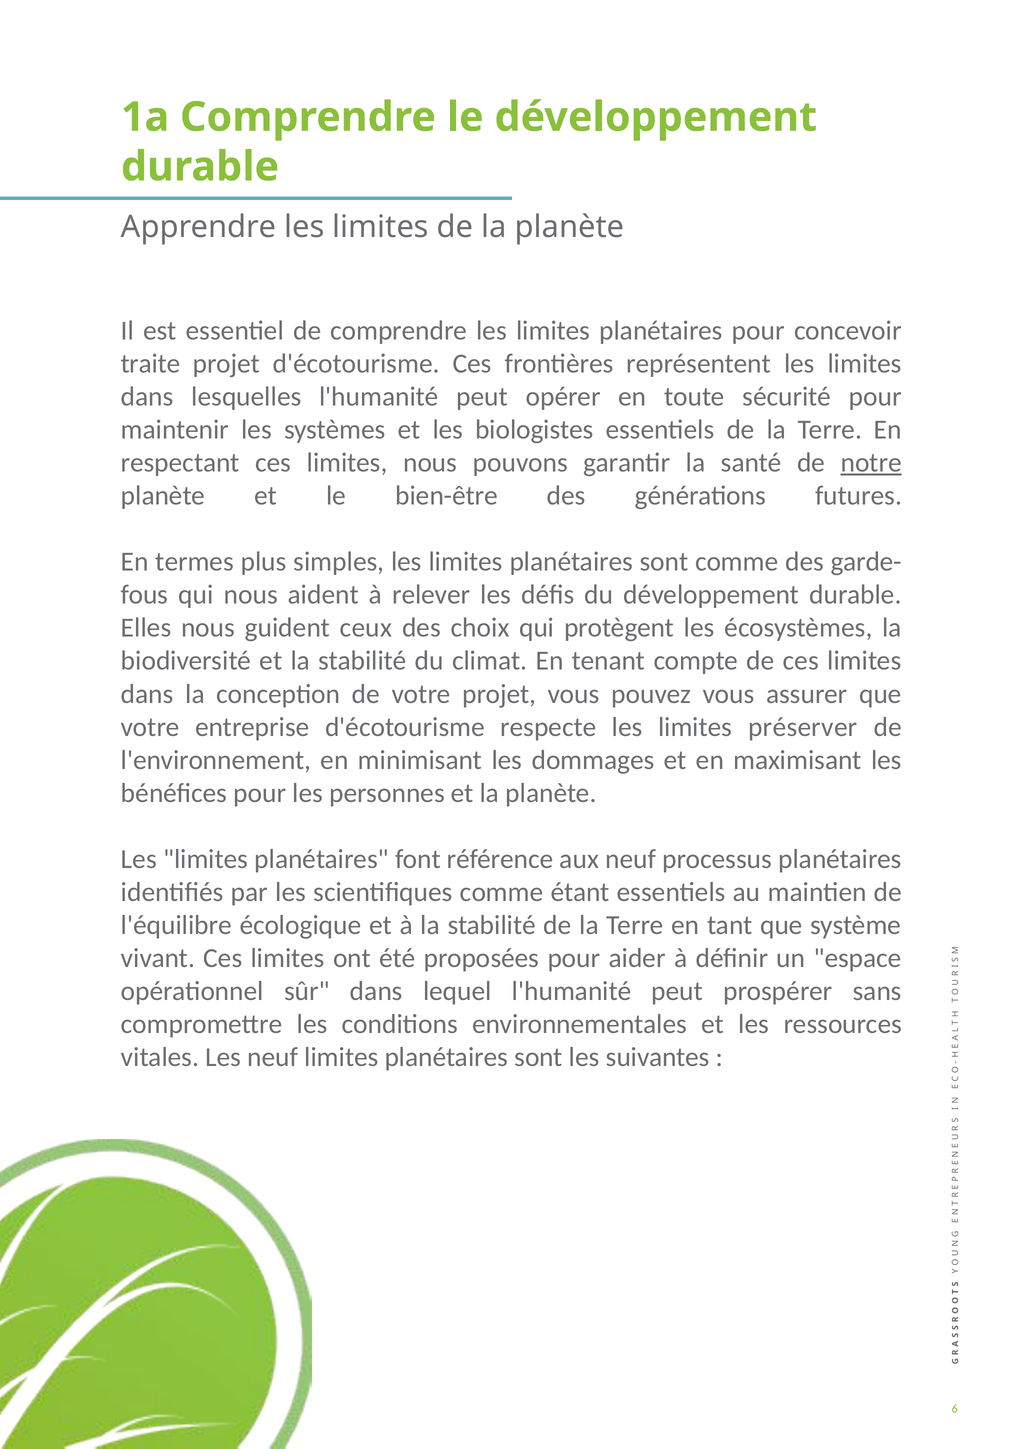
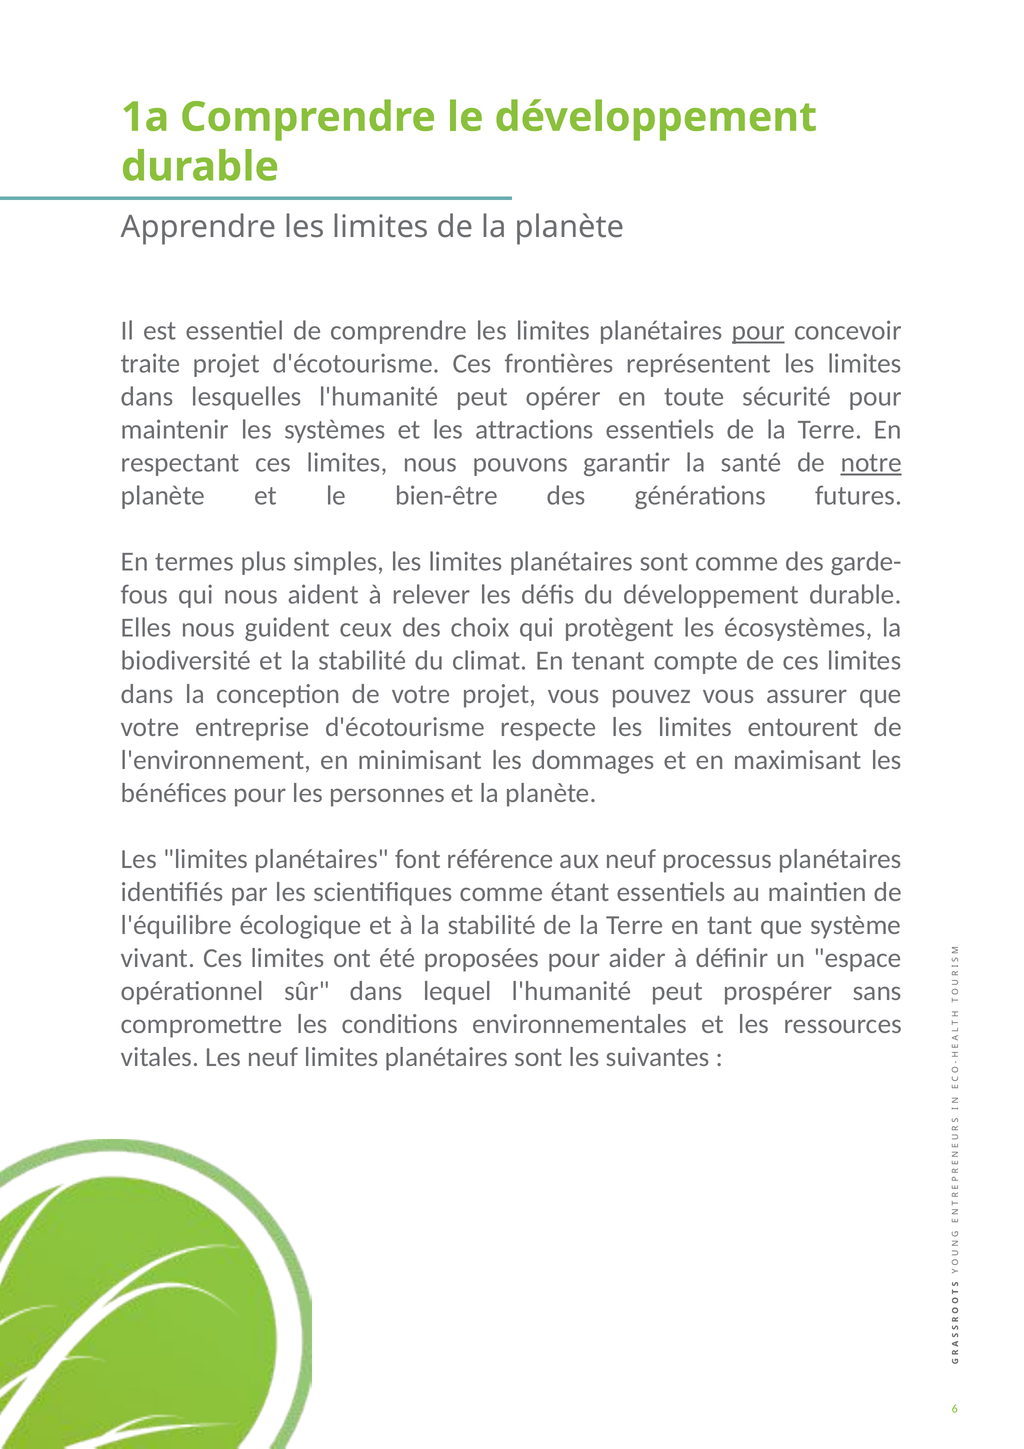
pour underline: none -> present (758, 330)
biologistes: biologistes -> attractions (534, 429)
préserver: préserver -> entourent (803, 727)
